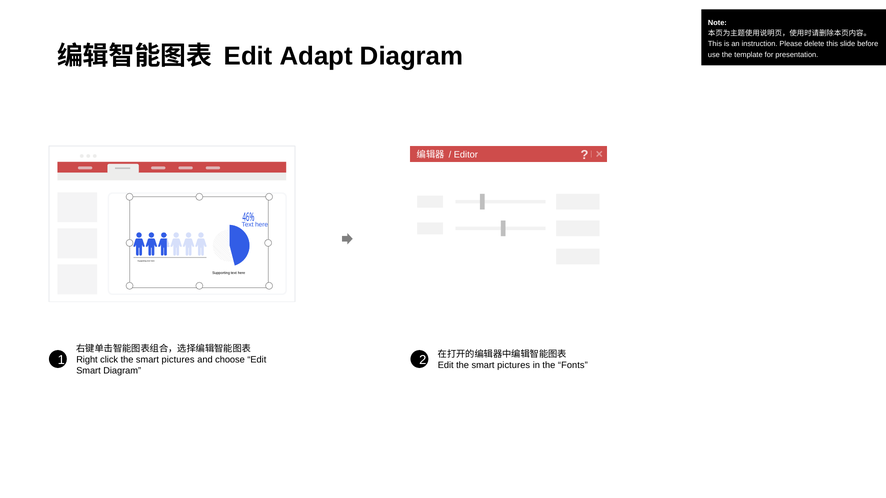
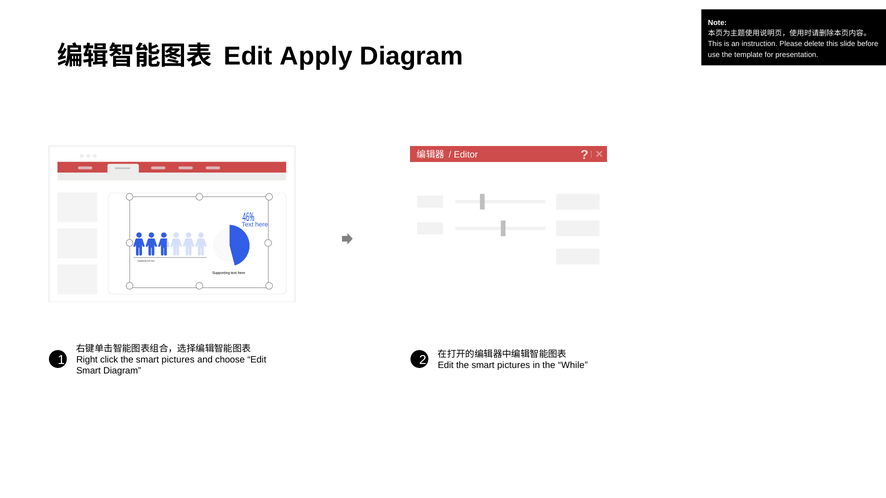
Adapt: Adapt -> Apply (316, 56)
Fonts: Fonts -> While (573, 366)
